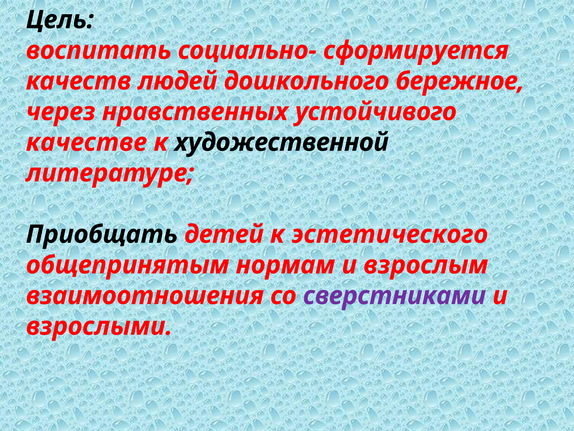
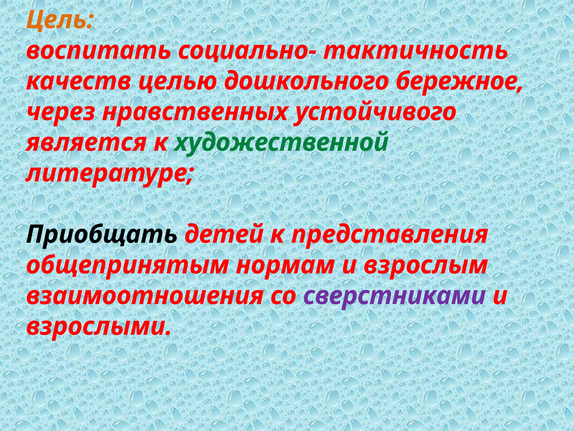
Цель colour: black -> orange (60, 20)
сформируется: сформируется -> тактичность (416, 50)
людей: людей -> целью (178, 81)
качестве: качестве -> является (86, 142)
художественной colour: black -> green (282, 142)
эстетического: эстетического -> представления (390, 234)
